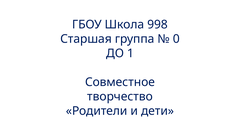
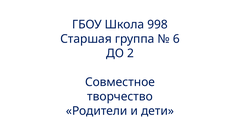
0: 0 -> 6 (176, 39)
1: 1 -> 2 (130, 53)
